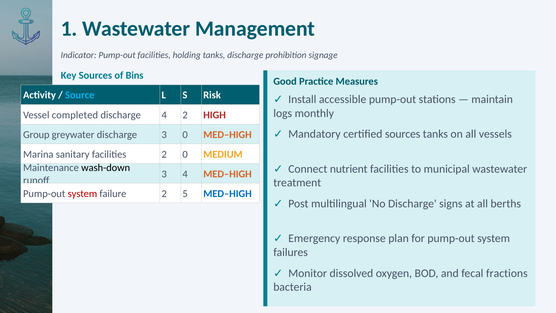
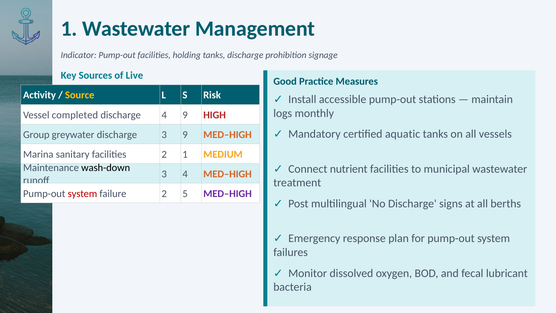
Bins: Bins -> Live (134, 75)
Source colour: light blue -> yellow (80, 95)
4 2: 2 -> 9 (185, 115)
certified sources: sources -> aquatic (403, 134)
3 0: 0 -> 9 (185, 134)
2 0: 0 -> 1 (185, 154)
MED–HIGH colour: blue -> purple (228, 194)
fractions: fractions -> lubricant (507, 273)
